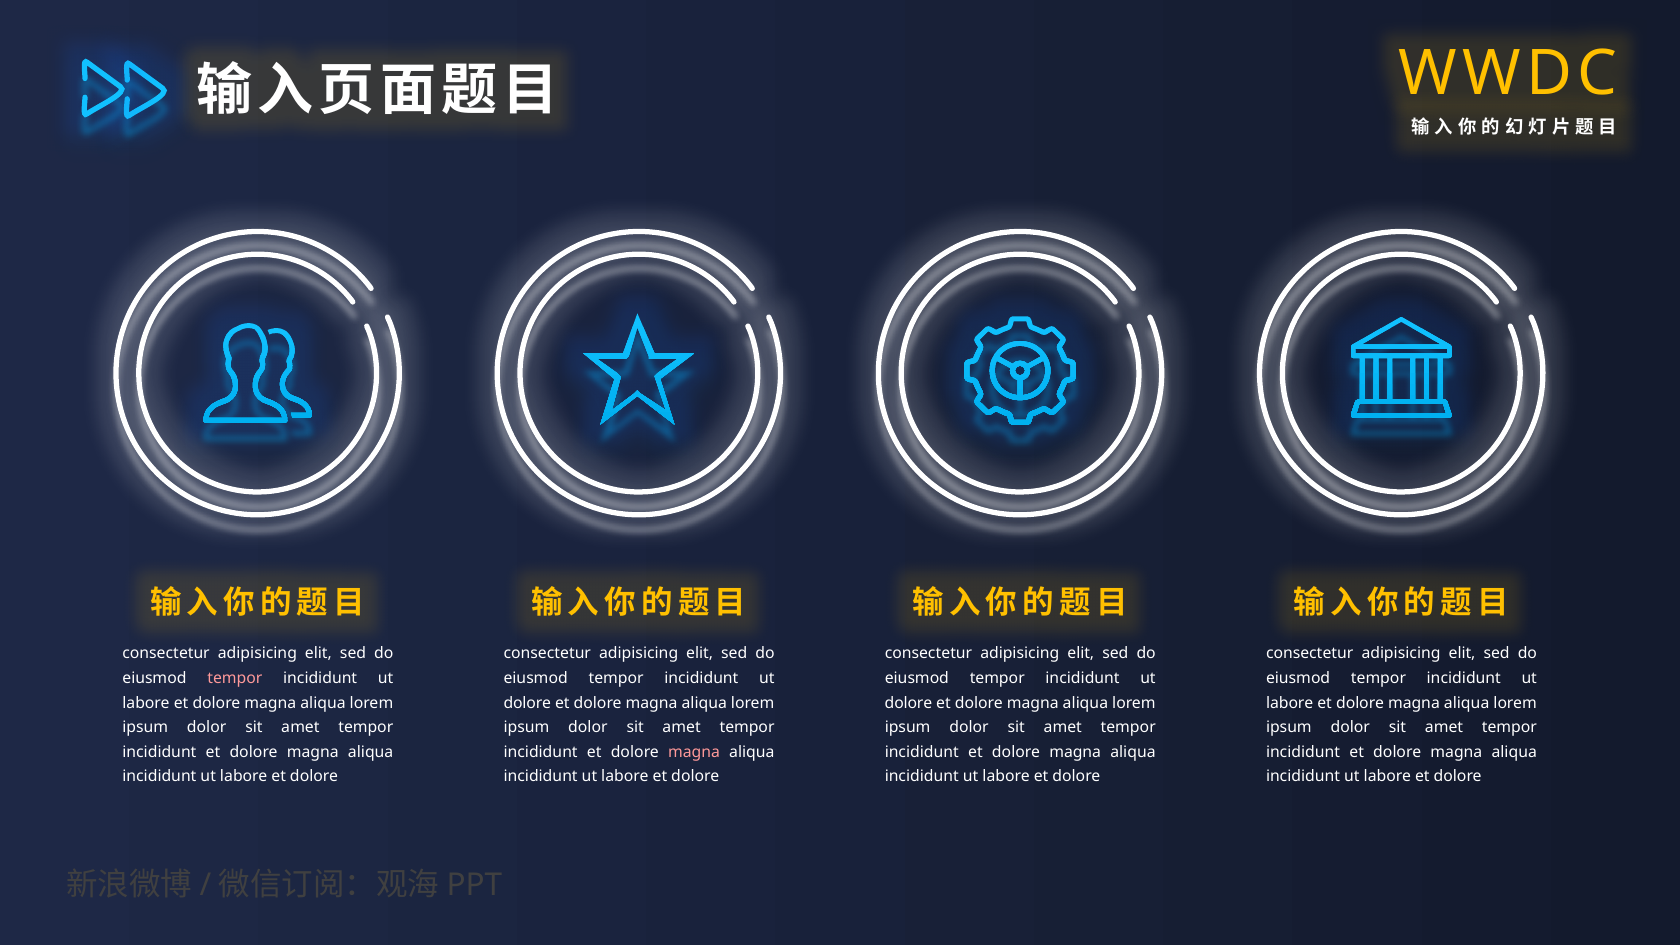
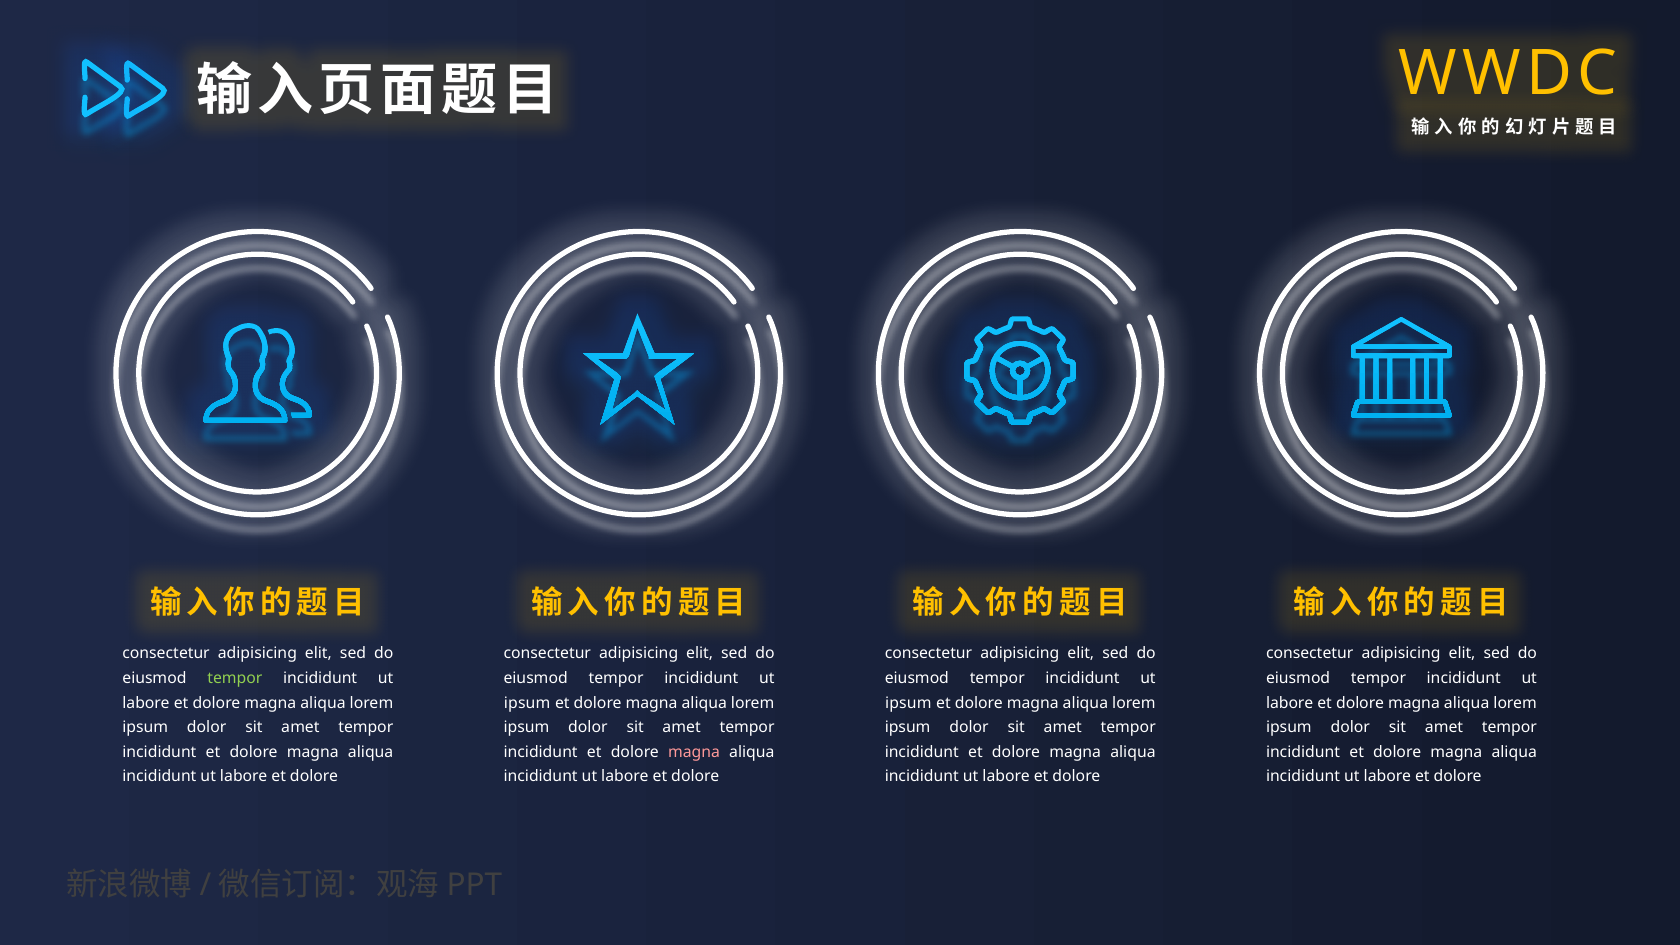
tempor colour: pink -> light green (235, 678)
dolore: dolore -> ipsum (527, 703)
dolore: dolore -> ipsum (908, 703)
